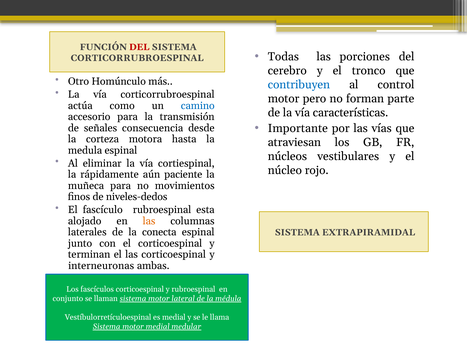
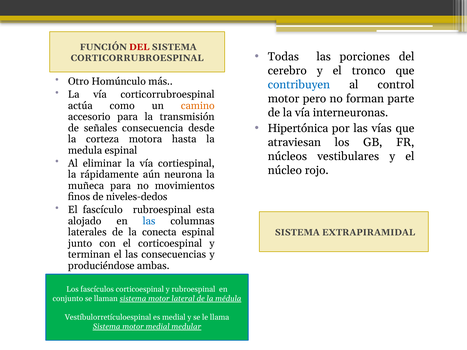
camino colour: blue -> orange (198, 106)
características: características -> interneuronas (350, 113)
Importante: Importante -> Hipertónica (298, 129)
paciente: paciente -> neurona (183, 175)
las colour: orange -> blue (149, 221)
las corticoespinal: corticoespinal -> consecuencias (174, 255)
interneuronas: interneuronas -> produciéndose (101, 266)
